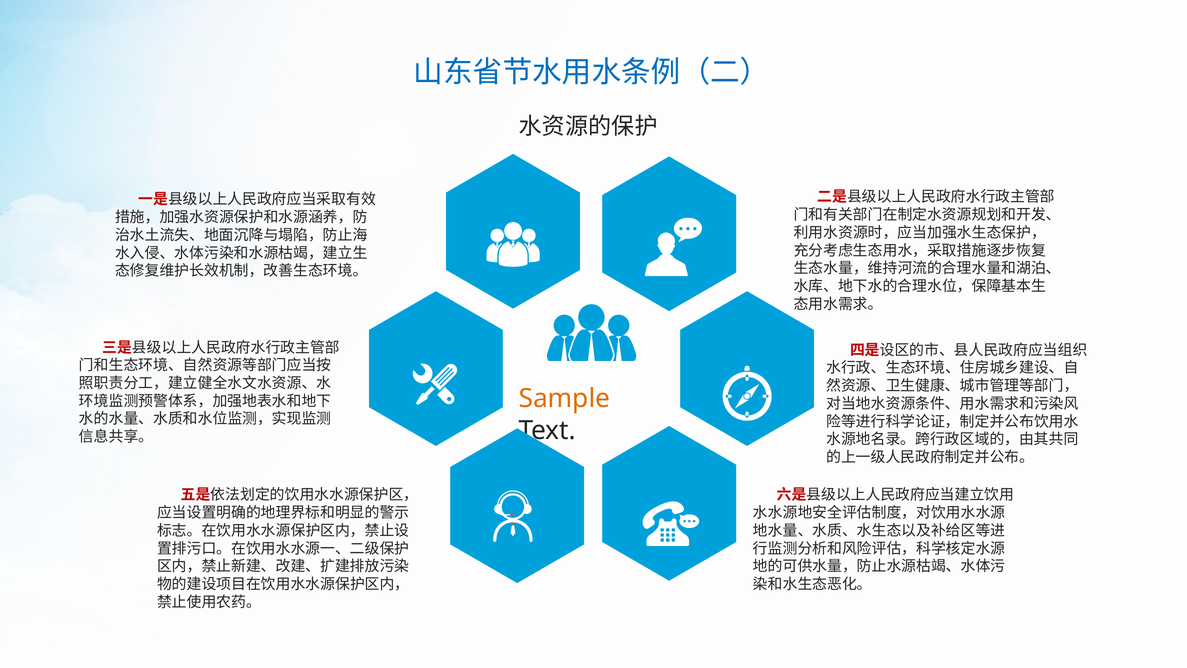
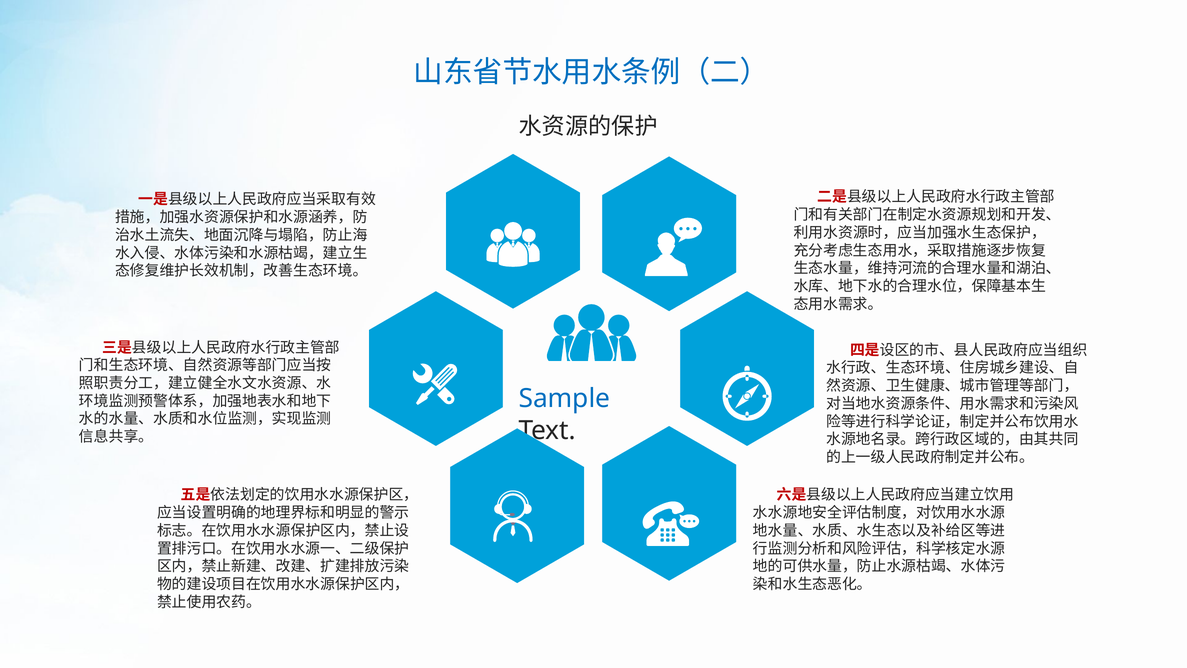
Sample colour: orange -> blue (564, 399)
